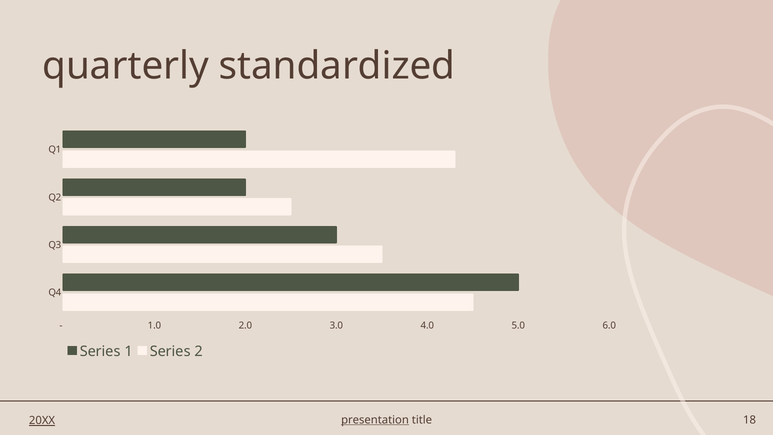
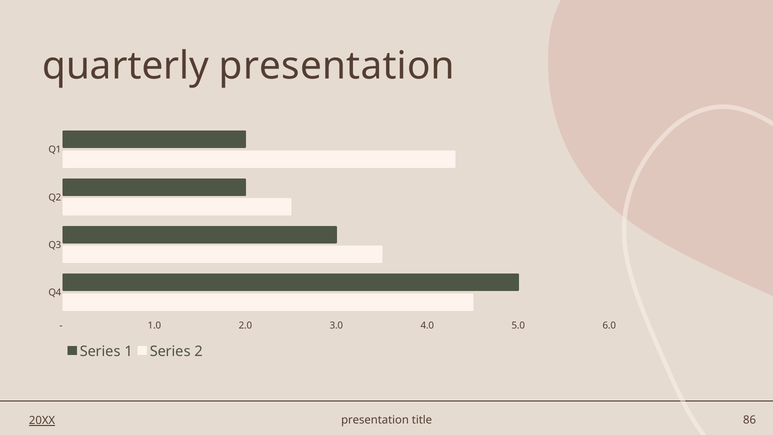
quarterly standardized: standardized -> presentation (337, 66)
presentation underline: present -> none (375, 420)
18: 18 -> 86 (750, 420)
